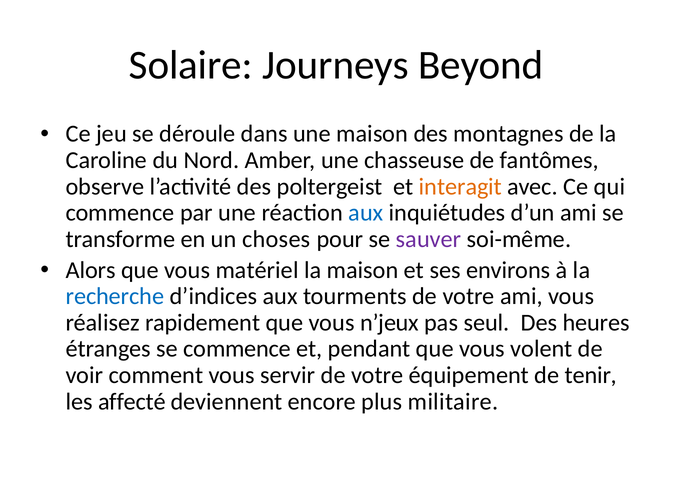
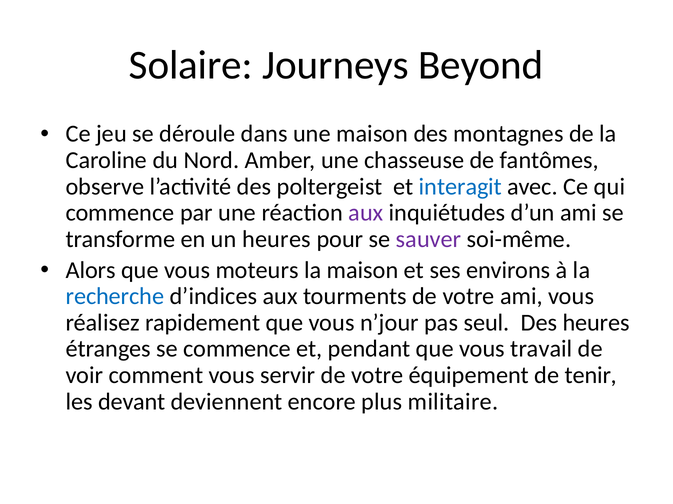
interagit colour: orange -> blue (460, 187)
aux colour: blue -> purple (366, 213)
un choses: choses -> heures (276, 239)
matériel: matériel -> moteurs (257, 271)
n’jeux: n’jeux -> n’jour (389, 323)
volent: volent -> travail (541, 349)
affecté: affecté -> devant (132, 402)
